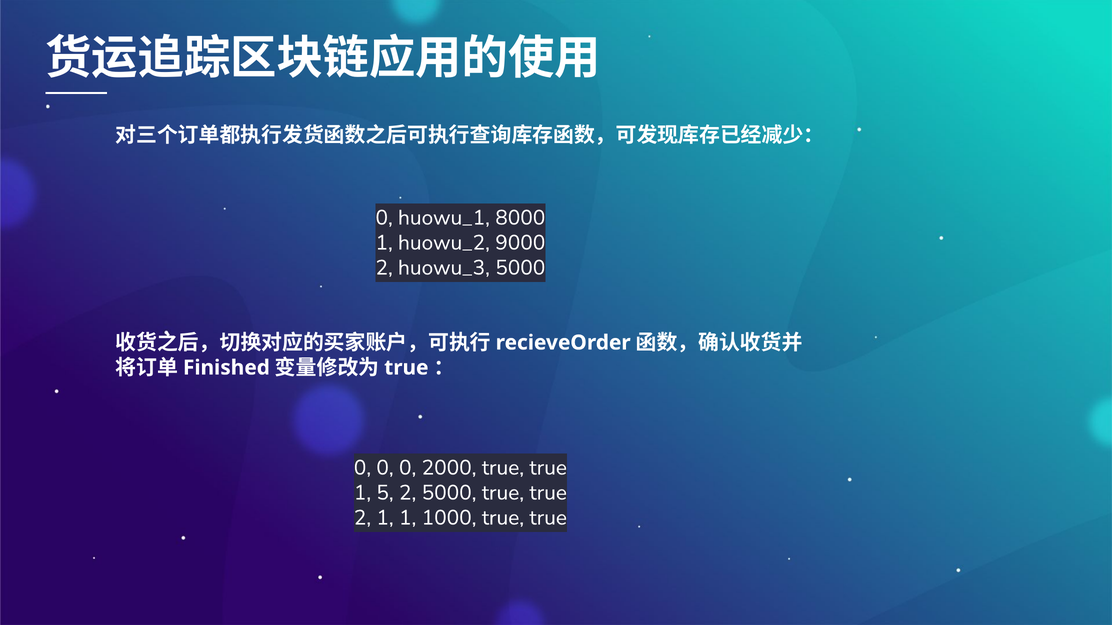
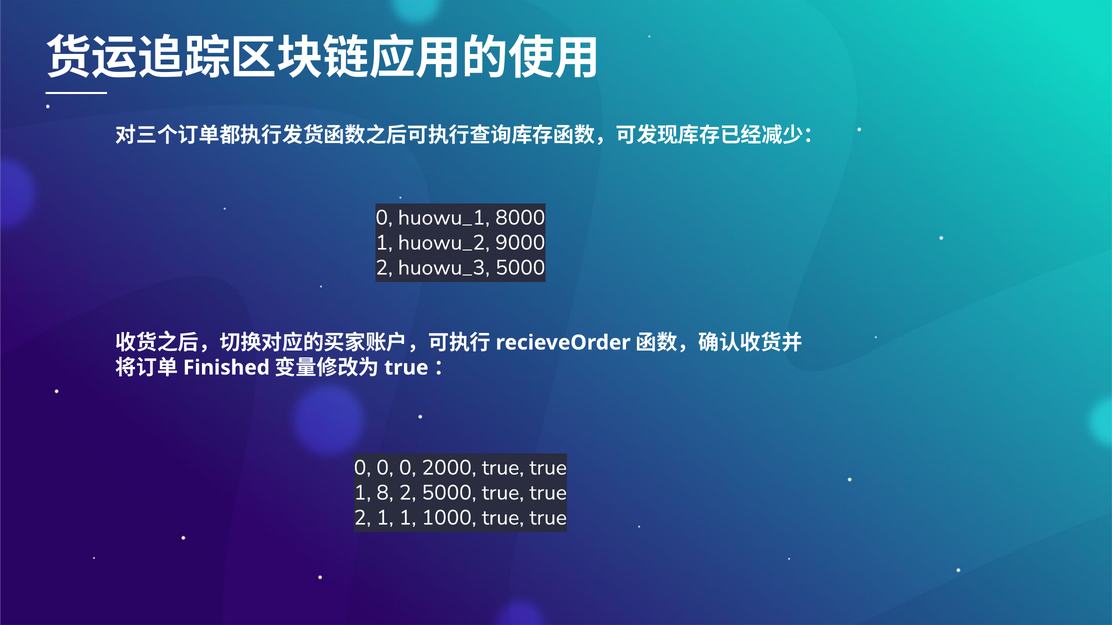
5: 5 -> 8 (385, 493)
